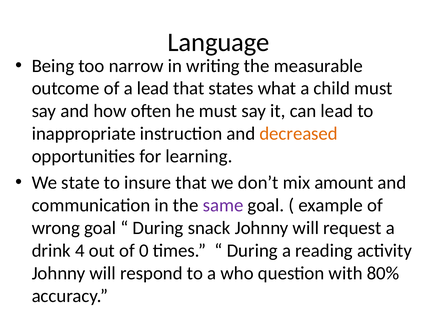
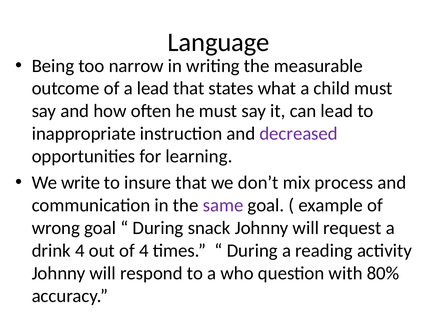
decreased colour: orange -> purple (299, 134)
state: state -> write (81, 183)
amount: amount -> process (344, 183)
of 0: 0 -> 4 (144, 250)
